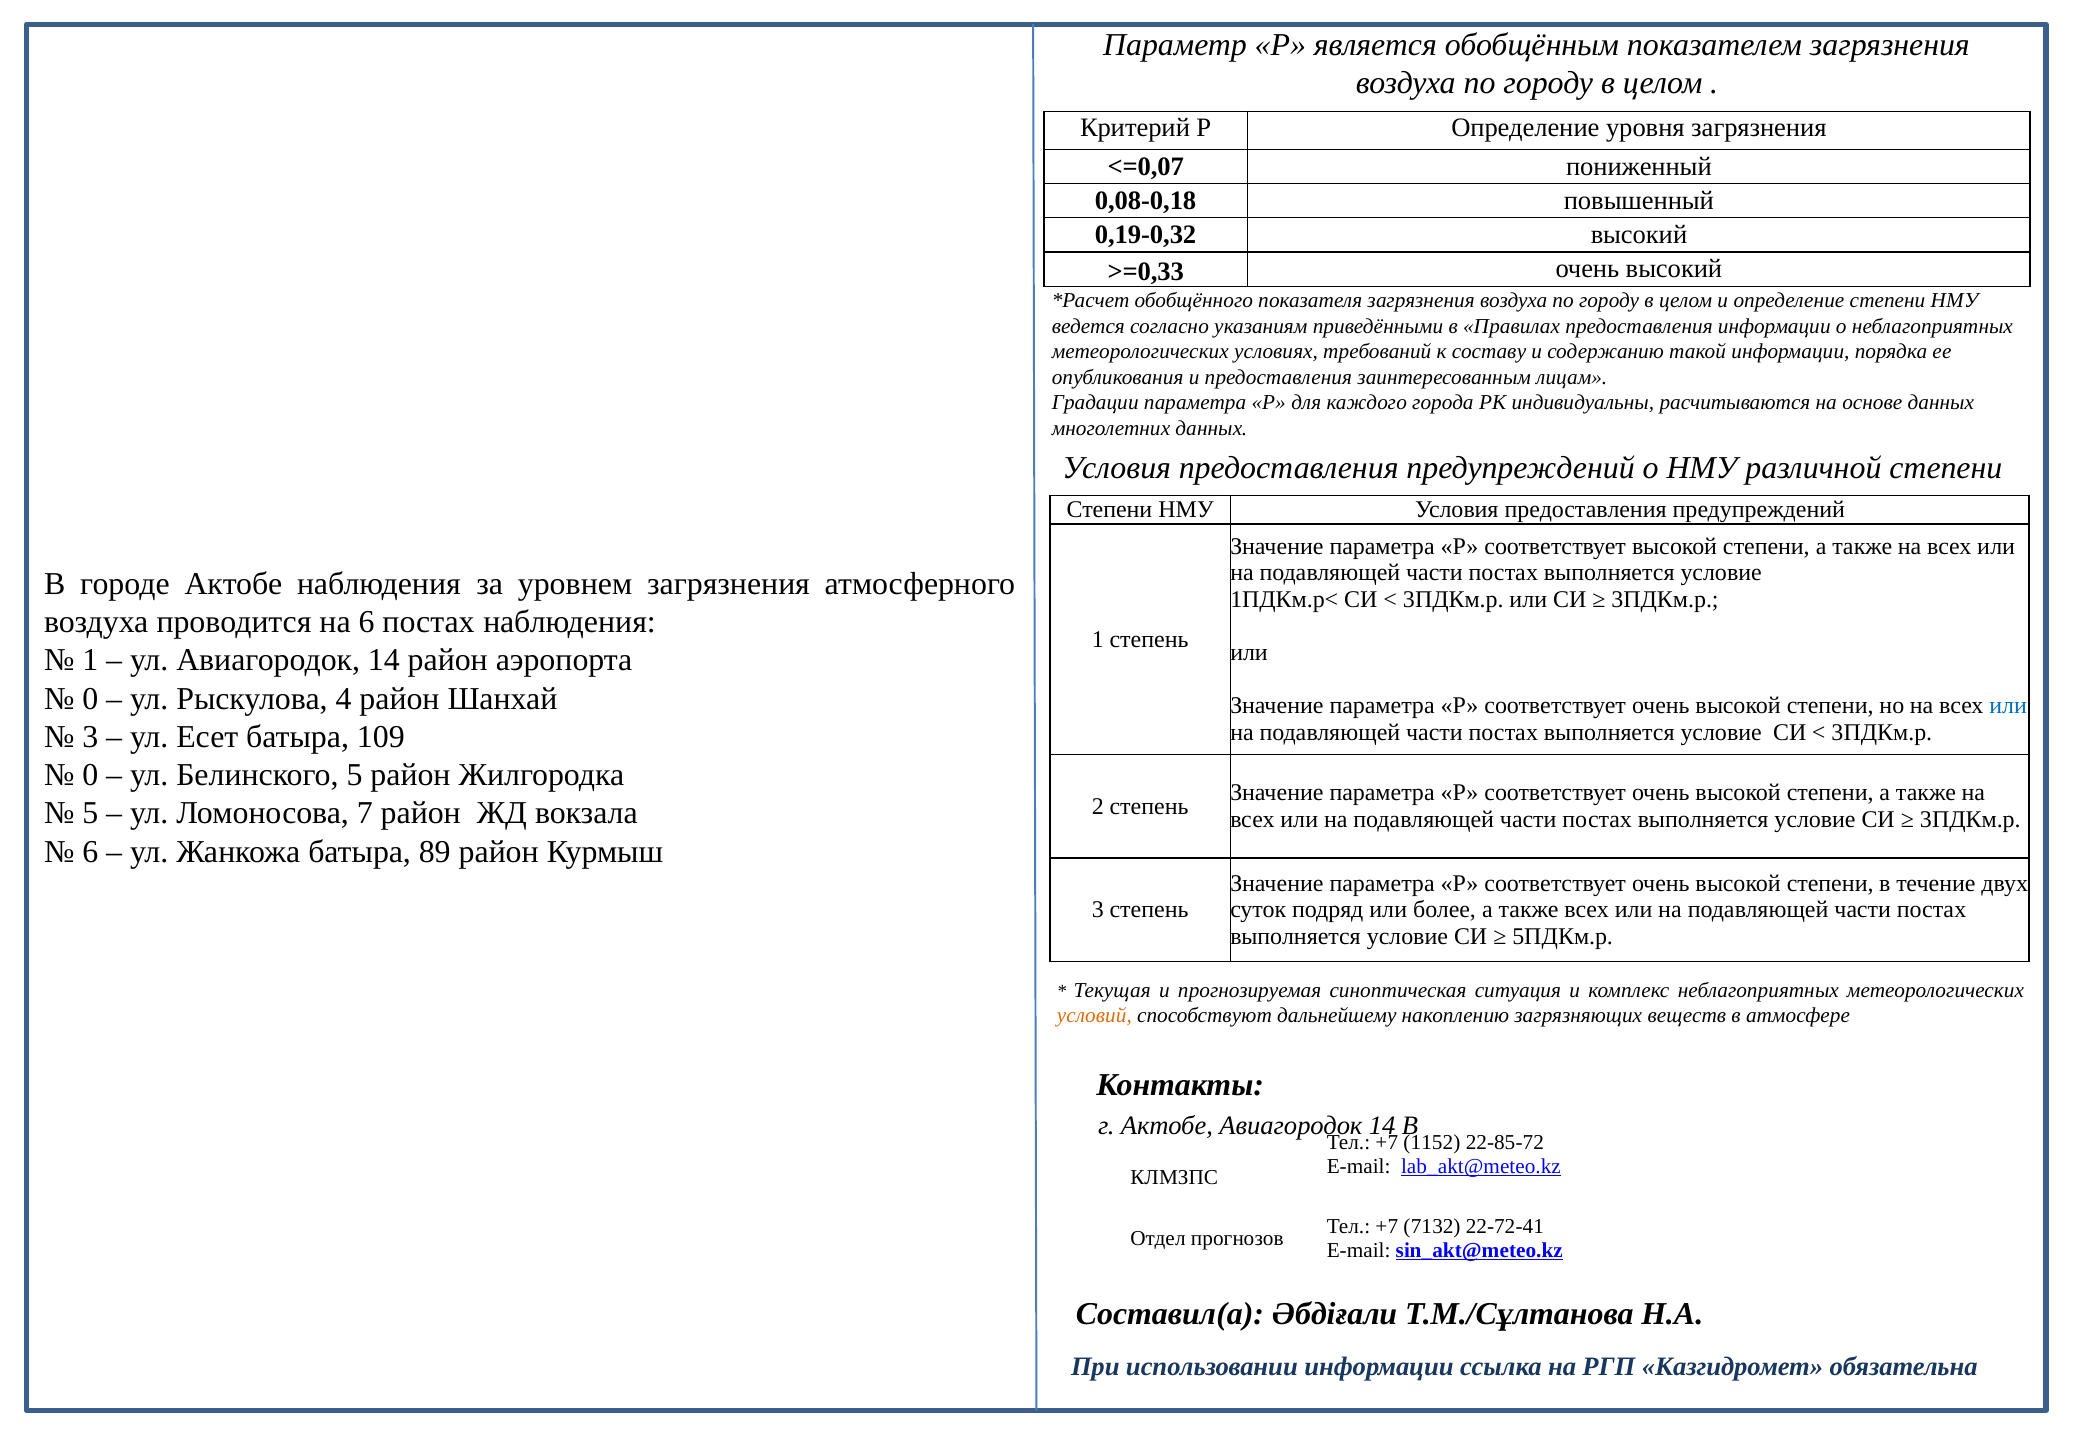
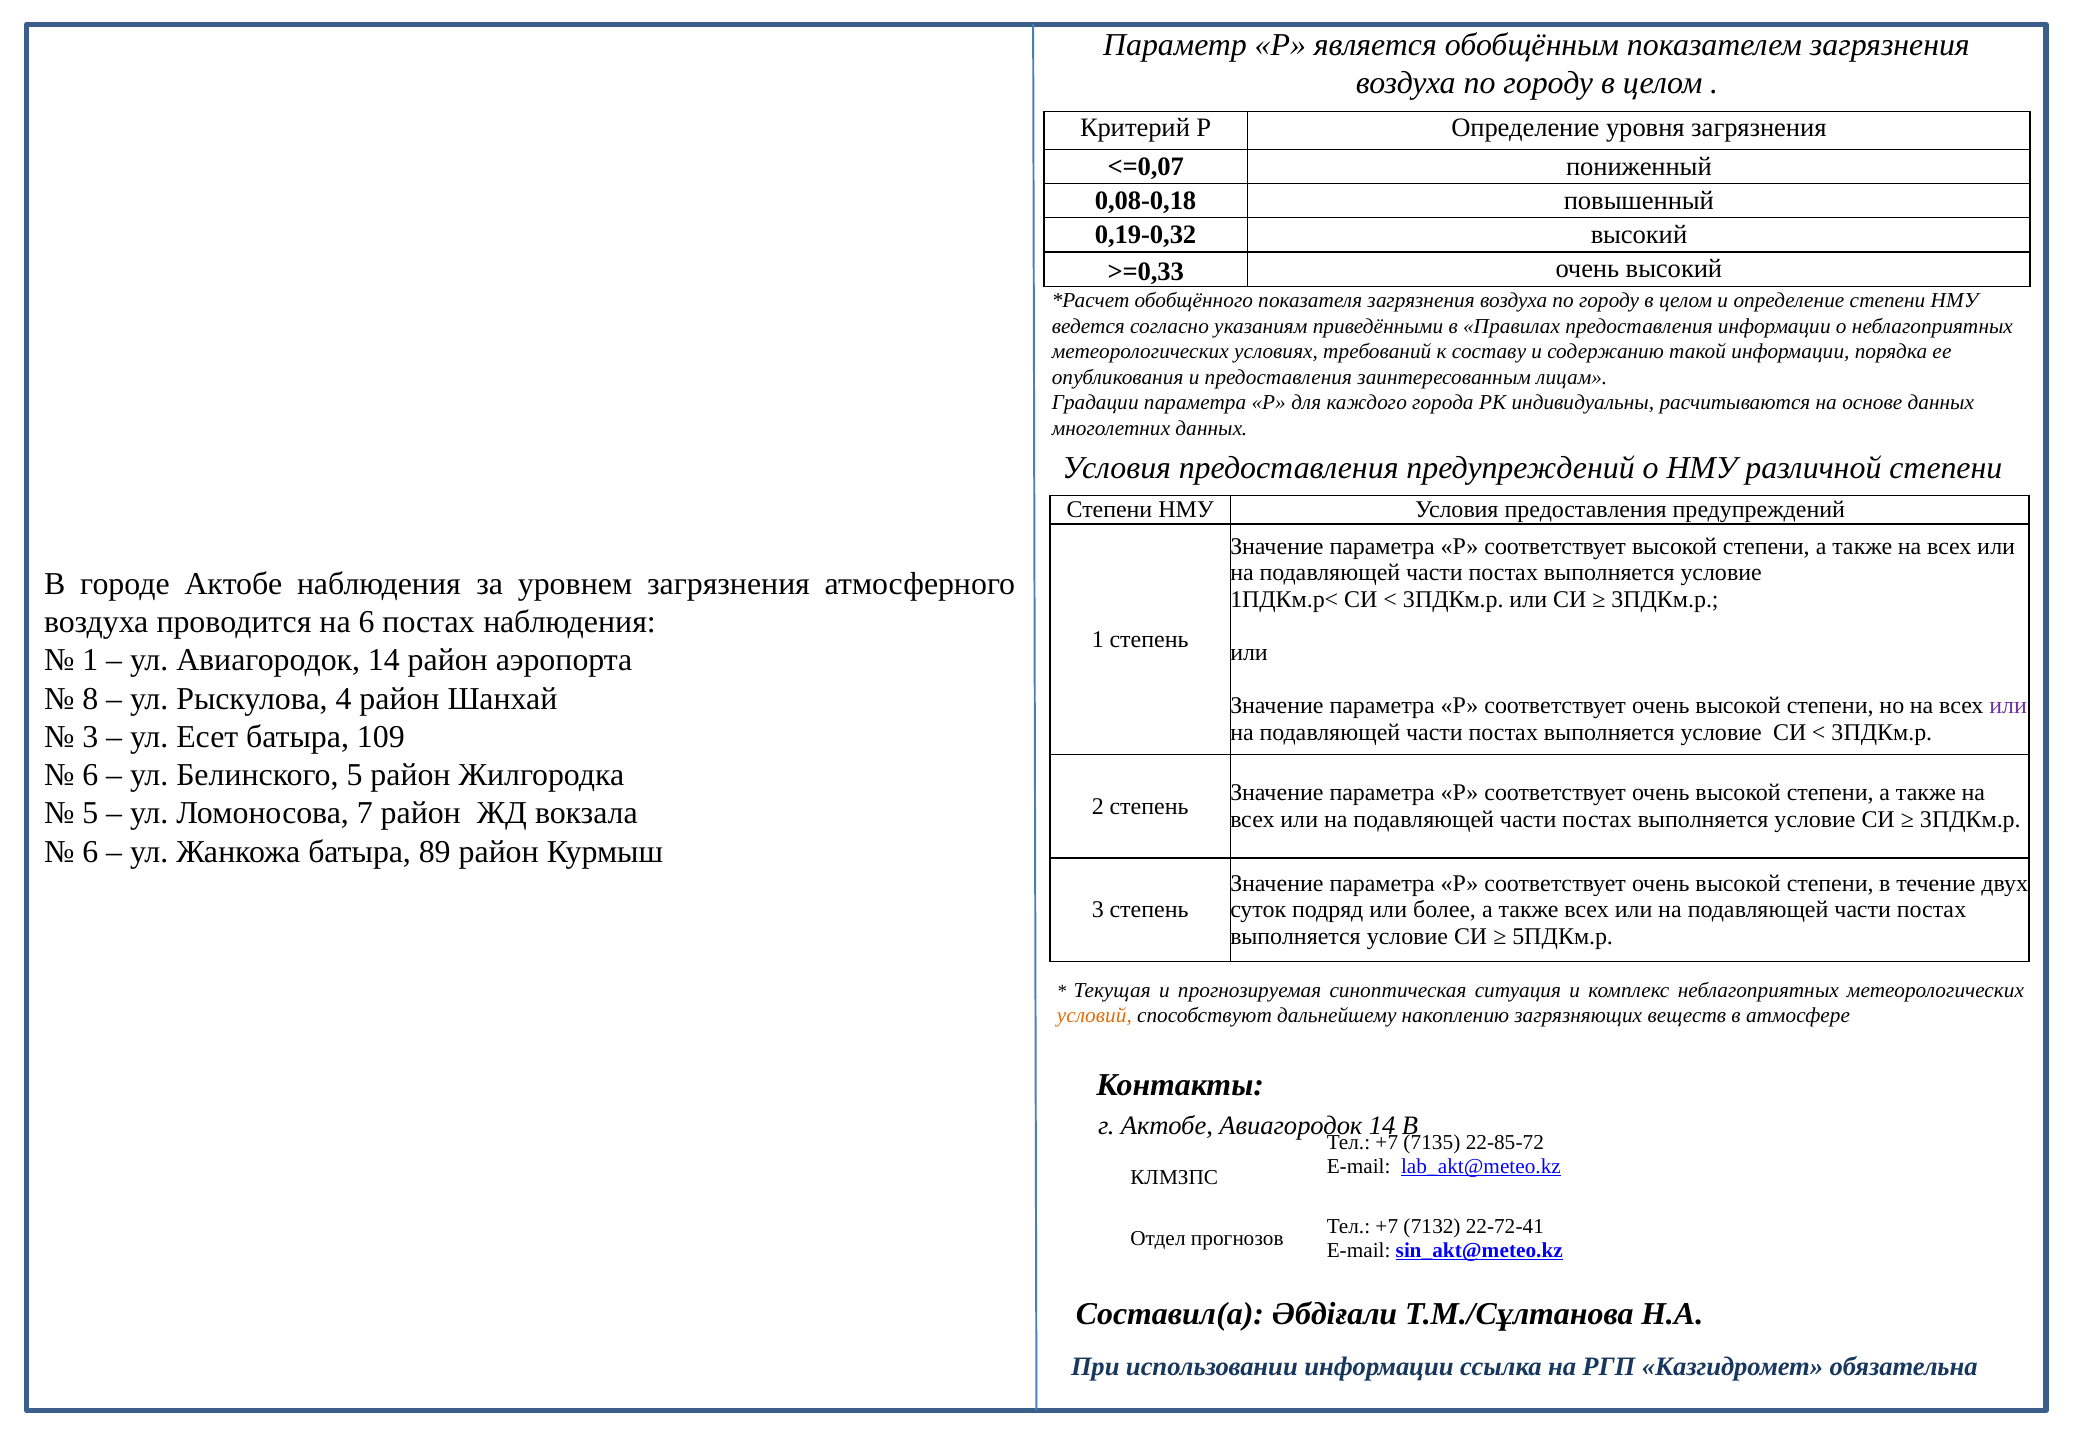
0: 0 -> 8 (90, 699)
или colour: blue -> purple (2008, 706)
0: 0 -> 6 (90, 775)
1152: 1152 -> 7135 (1432, 1143)
